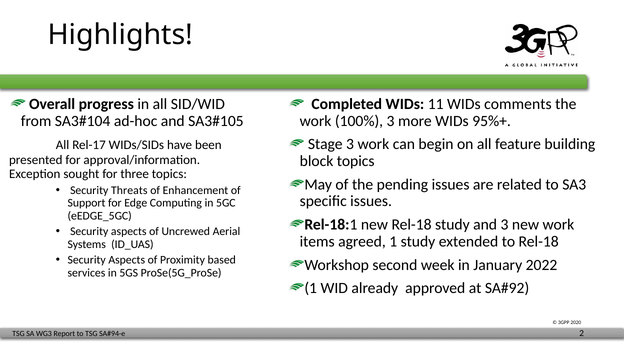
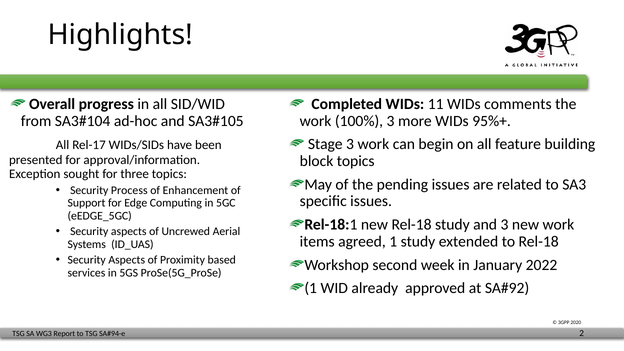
Threats: Threats -> Process (129, 190)
